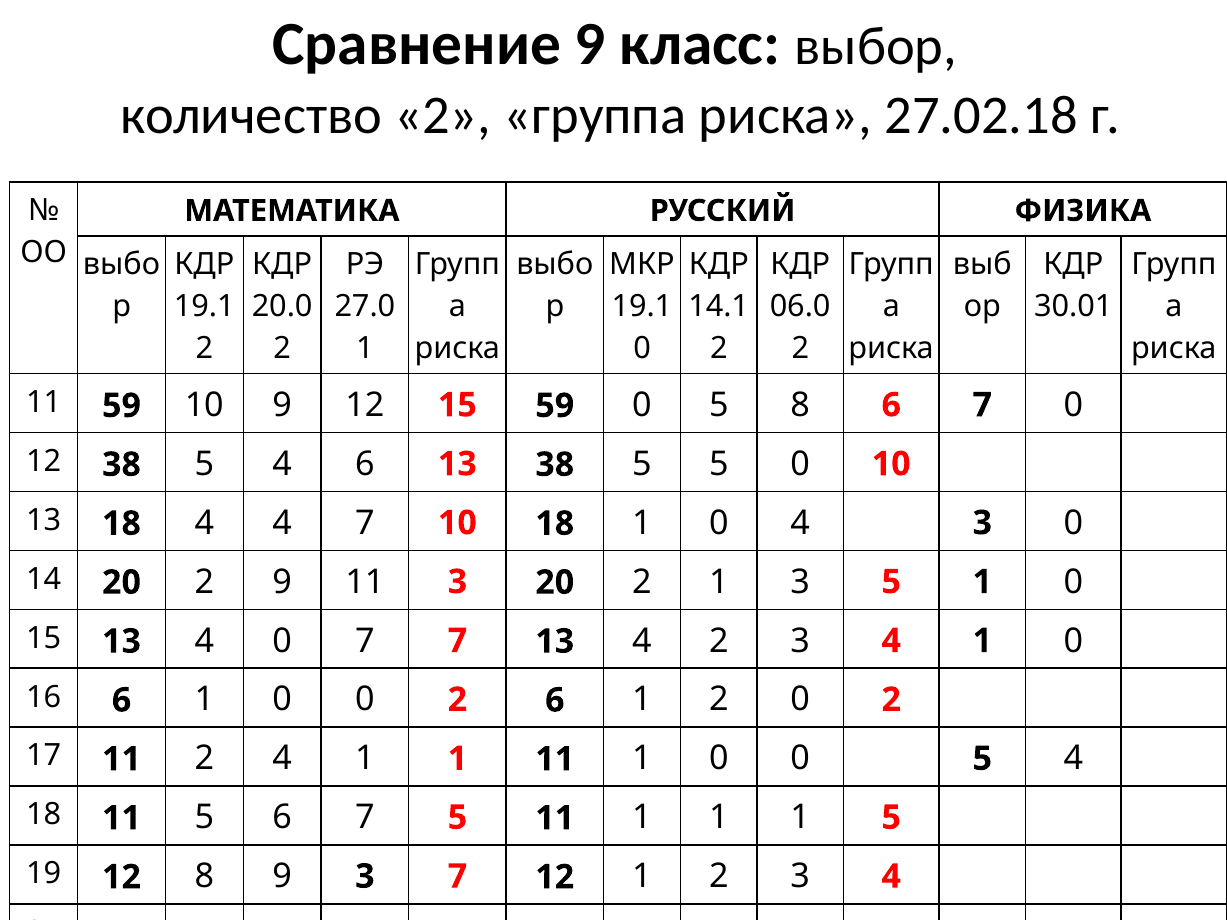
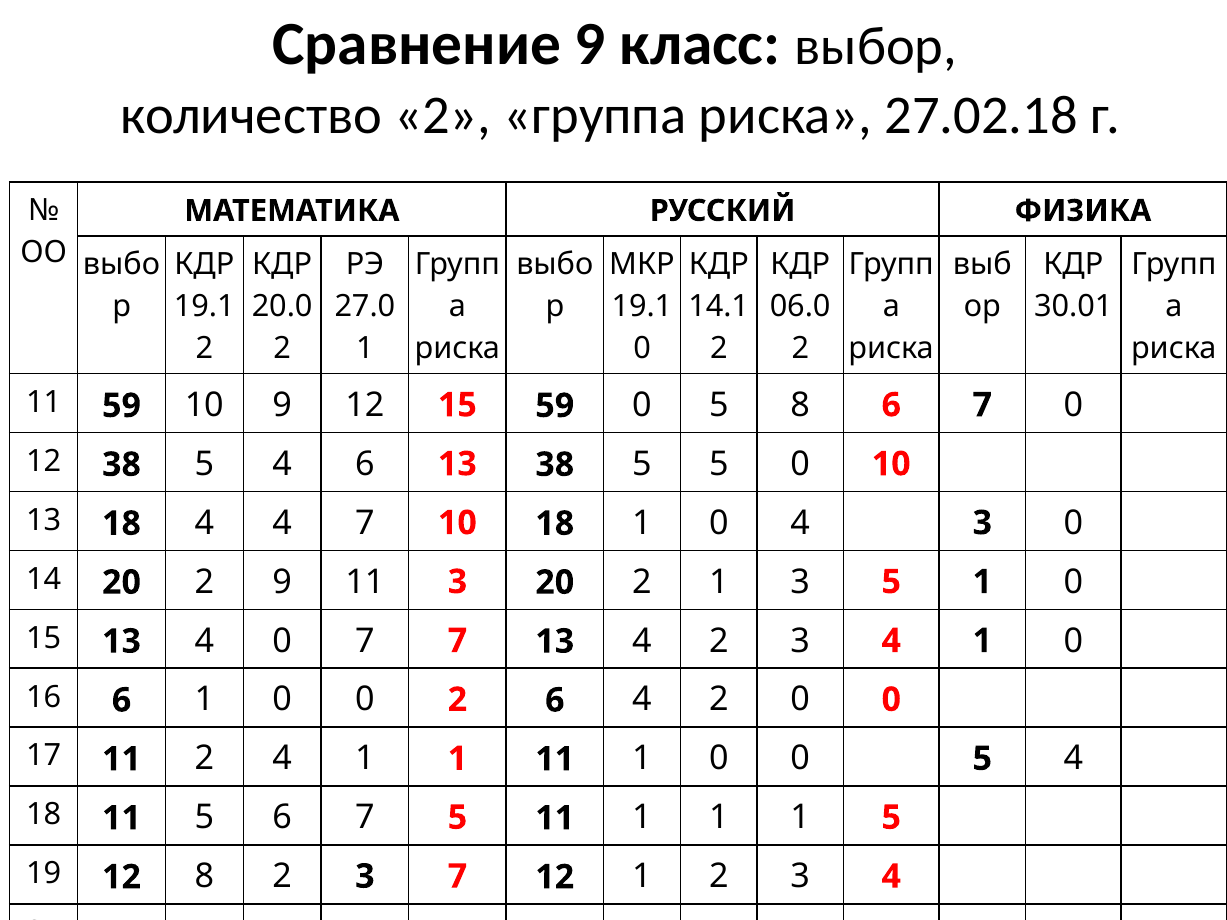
2 6 1: 1 -> 4 (642, 700)
2 0 2: 2 -> 0 (891, 700)
8 9: 9 -> 2 (282, 877)
